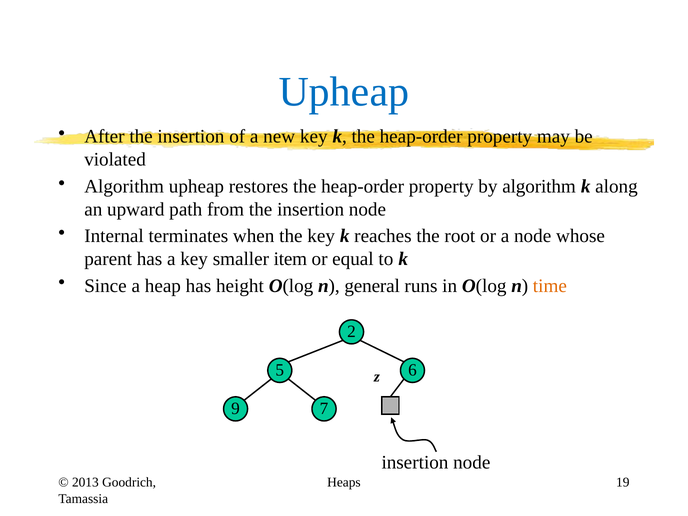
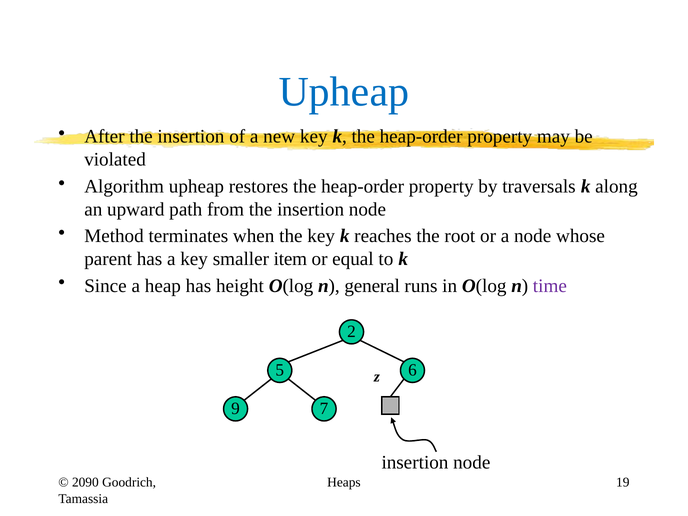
by algorithm: algorithm -> traversals (539, 186)
Internal: Internal -> Method (114, 236)
time colour: orange -> purple (550, 286)
2013: 2013 -> 2090 (85, 483)
